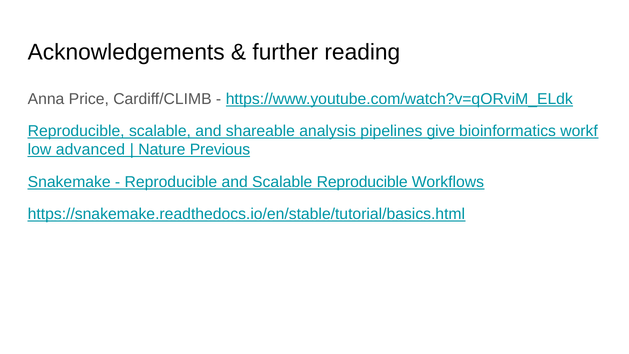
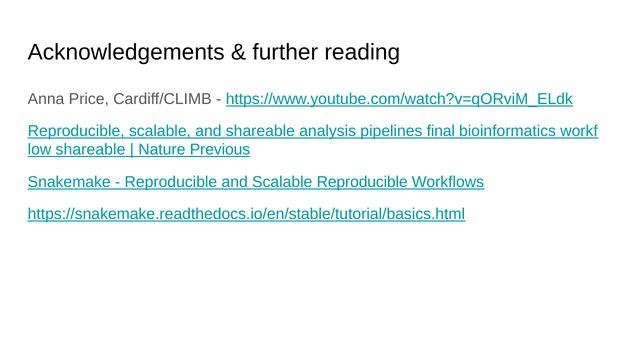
give: give -> final (441, 131)
advanced: advanced -> shareable (90, 150)
